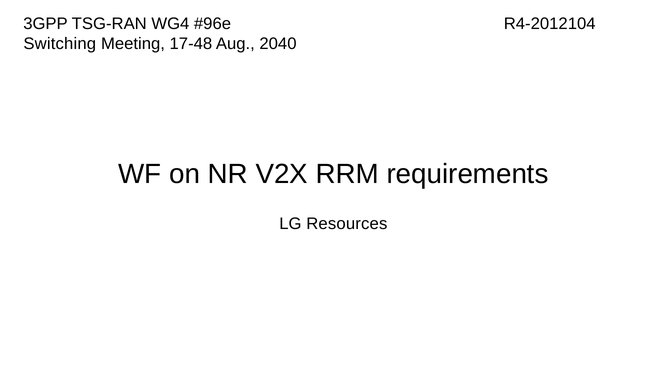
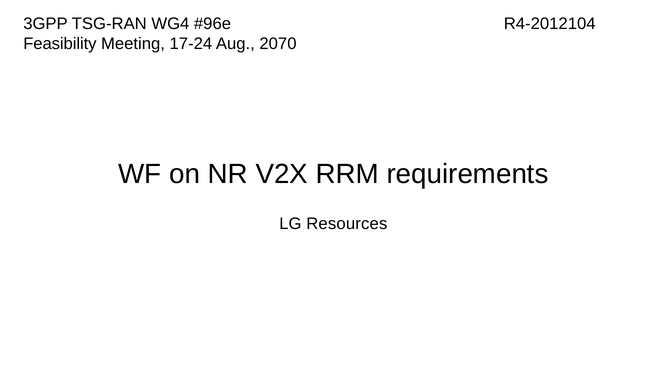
Switching: Switching -> Feasibility (60, 44)
17-48: 17-48 -> 17-24 (191, 44)
2040: 2040 -> 2070 (278, 44)
